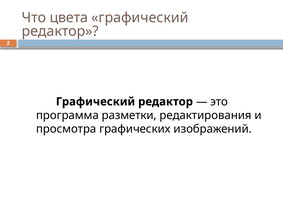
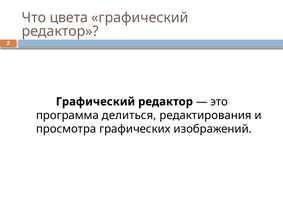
разметки: разметки -> делиться (129, 115)
